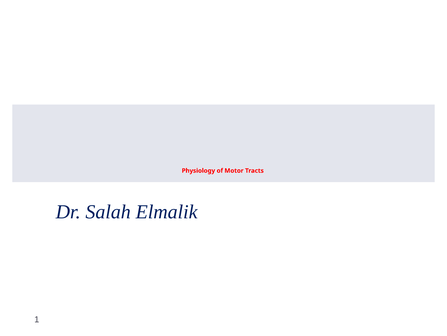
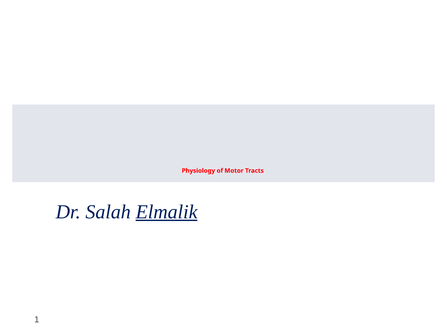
Elmalik underline: none -> present (167, 211)
